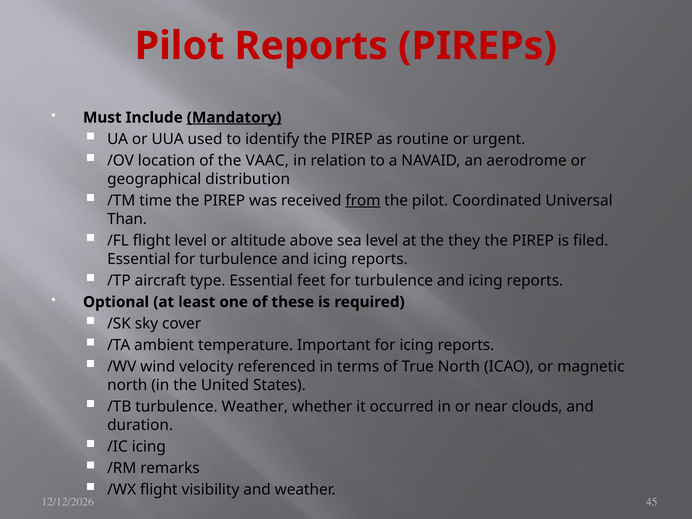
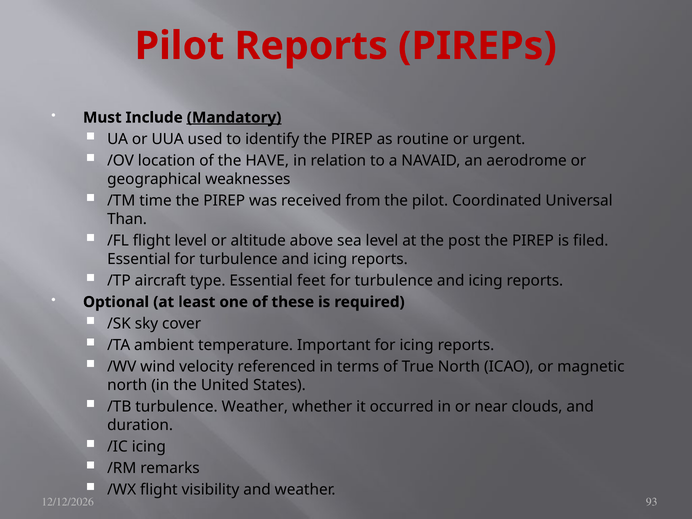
VAAC: VAAC -> HAVE (267, 161)
distribution: distribution -> weaknesses (248, 179)
from underline: present -> none (363, 201)
they: they -> post (464, 241)
45: 45 -> 93 (652, 502)
